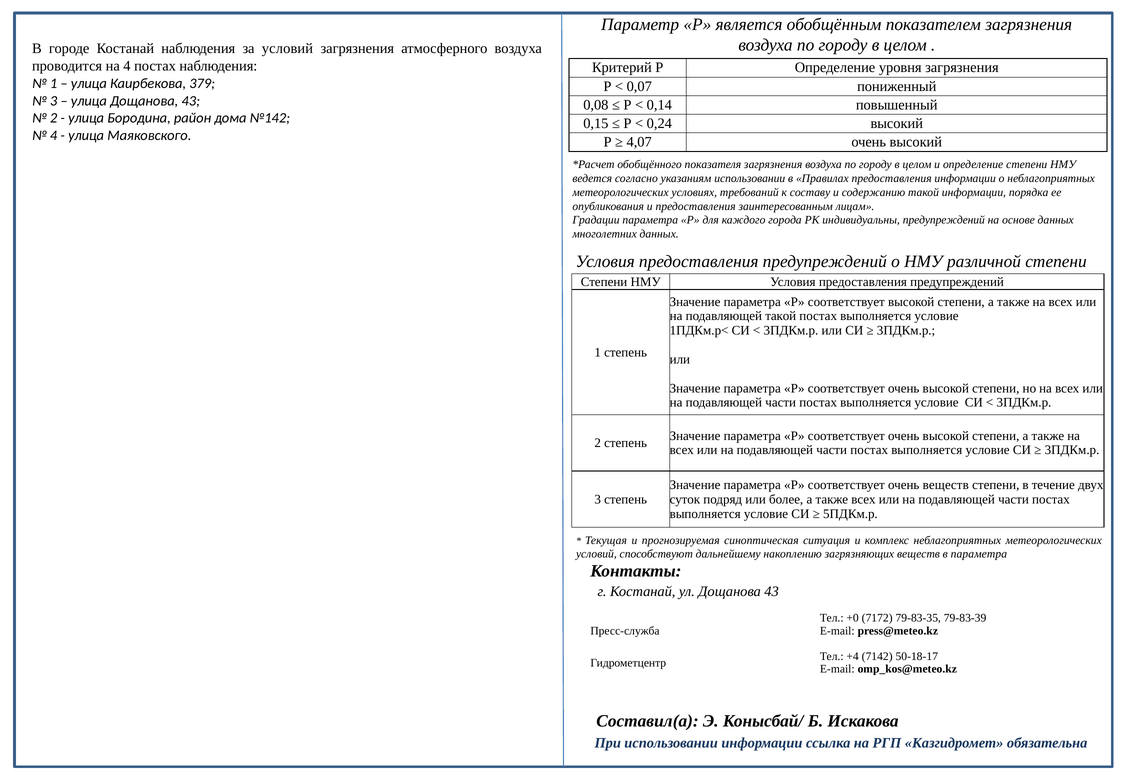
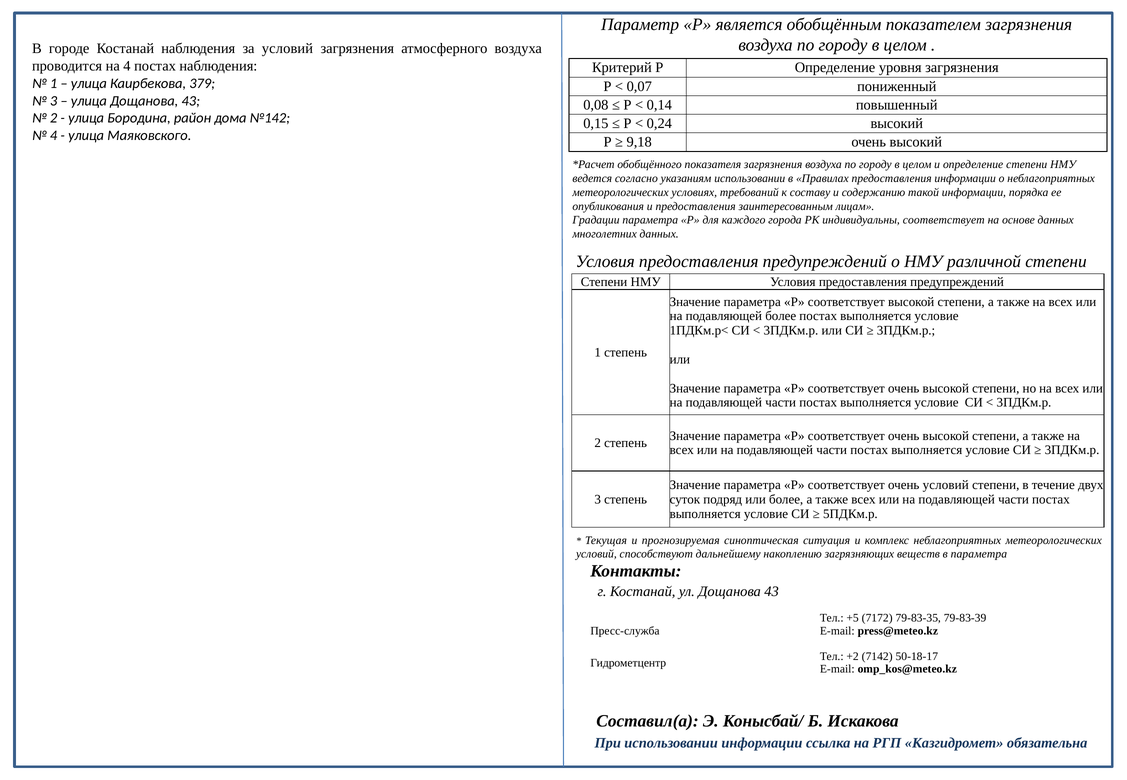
4,07: 4,07 -> 9,18 (639, 142)
индивидуальны предупреждений: предупреждений -> соответствует (944, 220)
подавляющей такой: такой -> более (781, 316)
очень веществ: веществ -> условий (946, 485)
+0: +0 -> +5 (853, 618)
+4: +4 -> +2 (853, 656)
